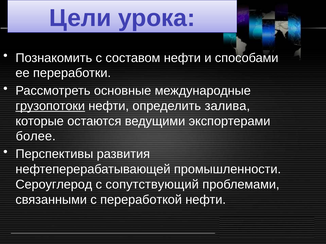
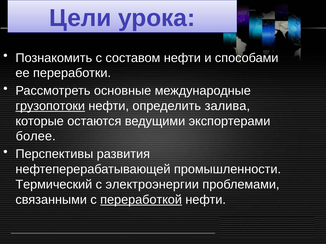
Сероуглерод: Сероуглерод -> Термический (54, 185)
сопутствующий: сопутствующий -> электроэнергии (152, 185)
переработкой underline: none -> present (141, 200)
